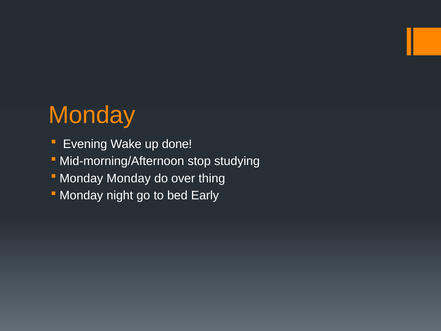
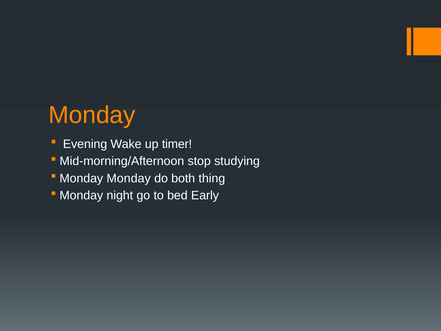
done: done -> timer (177, 144)
over: over -> both (183, 178)
